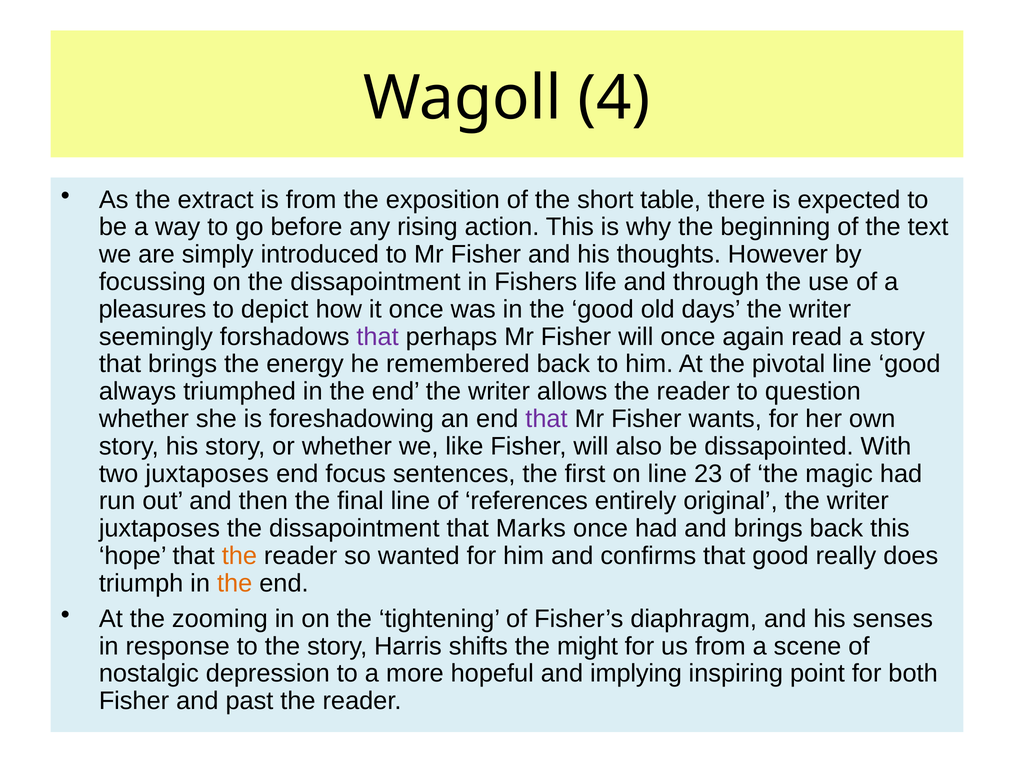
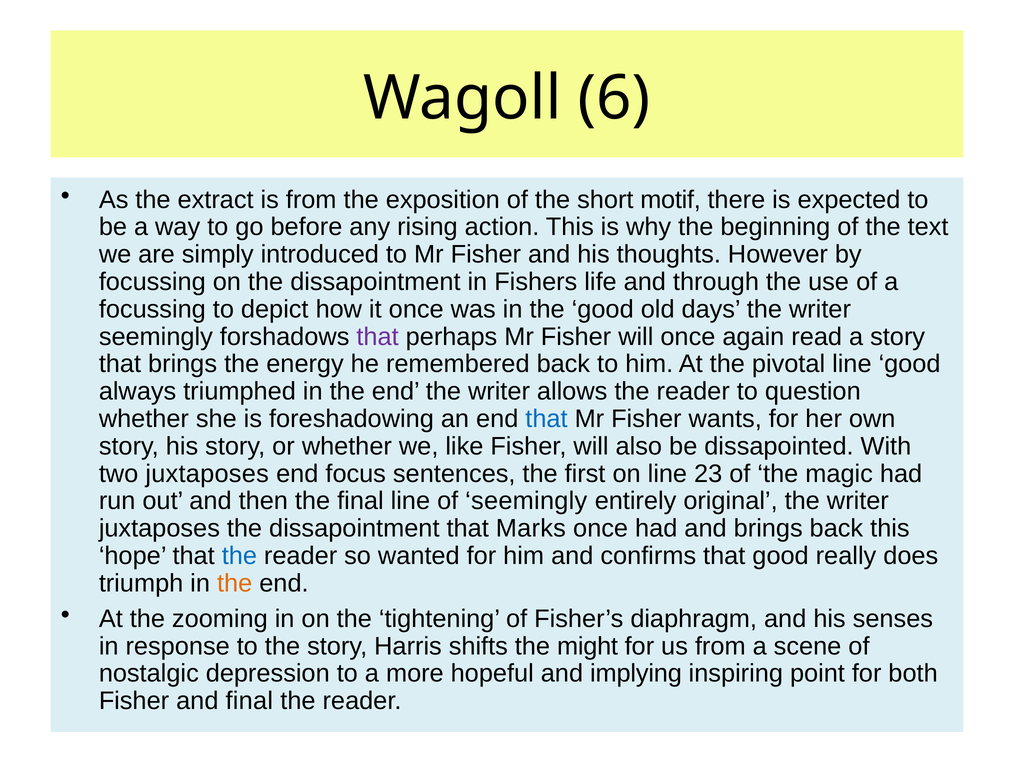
4: 4 -> 6 (614, 98)
table: table -> motif (671, 200)
pleasures: pleasures -> focussing (152, 309)
that colour: purple -> blue (546, 419)
of references: references -> seemingly (526, 501)
the colour: orange -> blue (239, 556)
and past: past -> final (249, 701)
